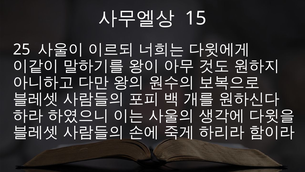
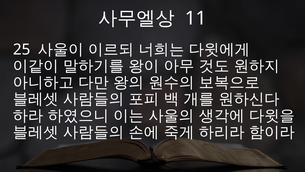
15: 15 -> 11 (196, 18)
